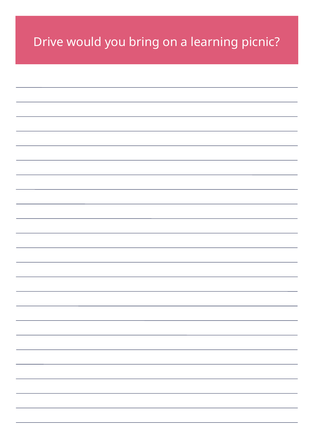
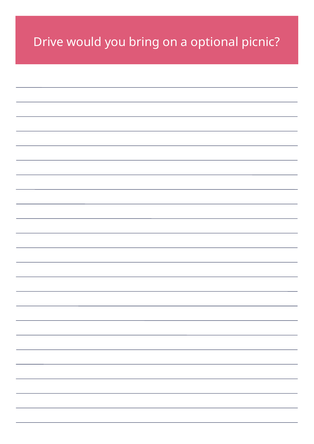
learning: learning -> optional (215, 42)
